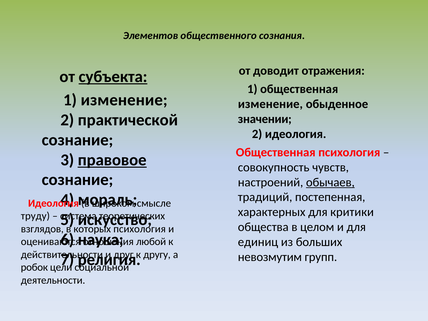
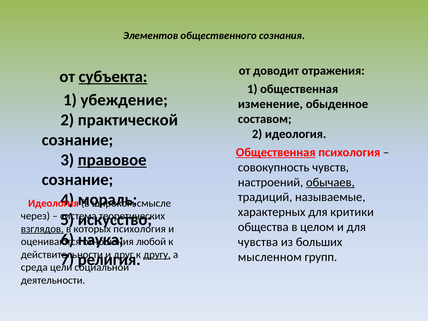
1 изменение: изменение -> убеждение (124, 100)
значении: значении -> составом (265, 119)
Общественная underline: none -> present (276, 152)
постепенная: постепенная -> называемые (330, 197)
труду: труду -> через (35, 216)
взглядов underline: none -> present (42, 229)
единиц: единиц -> чувства (258, 242)
другу underline: none -> present (157, 255)
невозмутим: невозмутим -> мысленном (270, 257)
робок: робок -> среда (34, 267)
